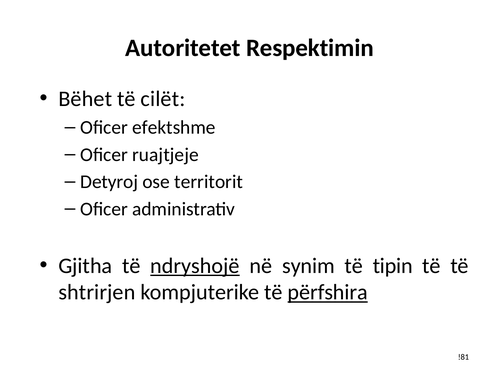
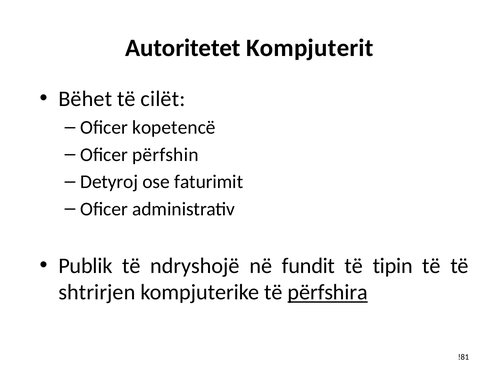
Respektimin: Respektimin -> Kompjuterit (310, 48)
efektshme: efektshme -> kopetencë (174, 128)
ruajtjeje: ruajtjeje -> përfshin (165, 155)
territorit: territorit -> faturimit (209, 182)
Gjitha: Gjitha -> Publik (85, 266)
ndryshojë underline: present -> none (195, 266)
synim: synim -> fundit (309, 266)
